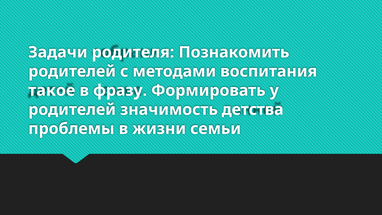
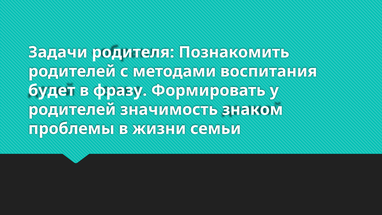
такое: такое -> будет (52, 90)
детства: детства -> знаком (253, 110)
